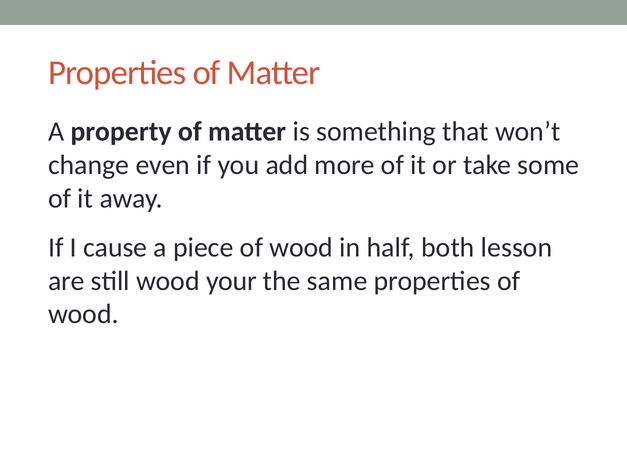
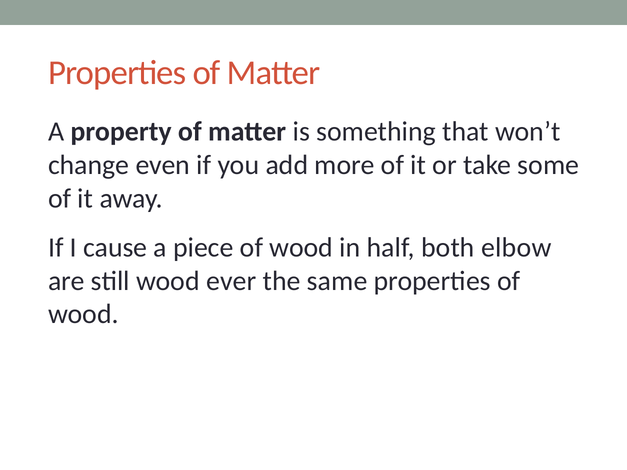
lesson: lesson -> elbow (516, 248)
your: your -> ever (231, 281)
